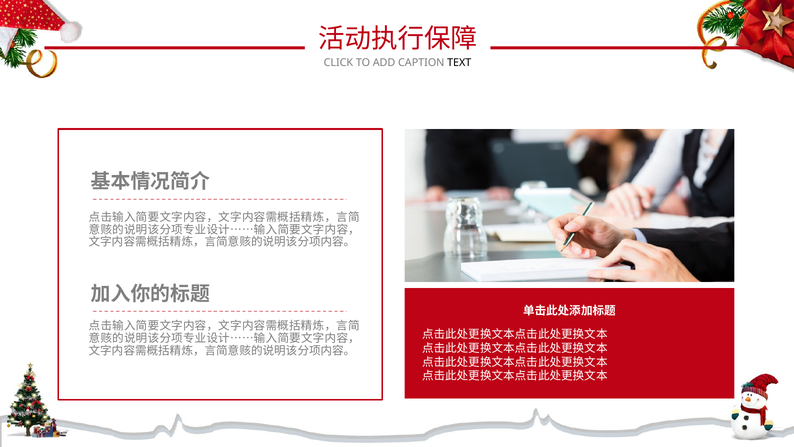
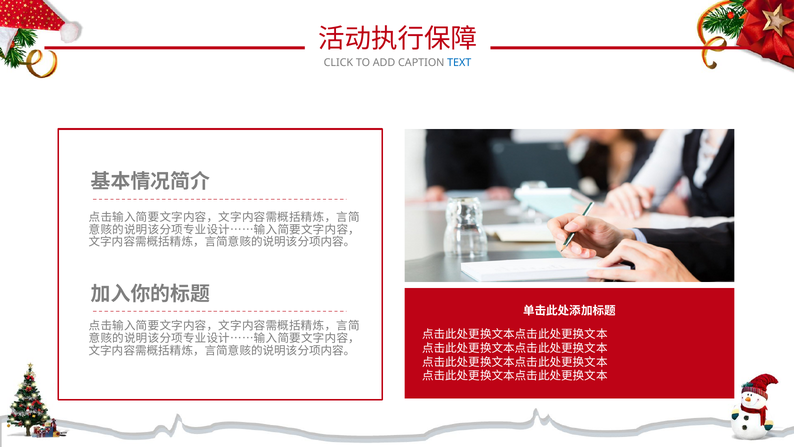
TEXT colour: black -> blue (459, 63)
